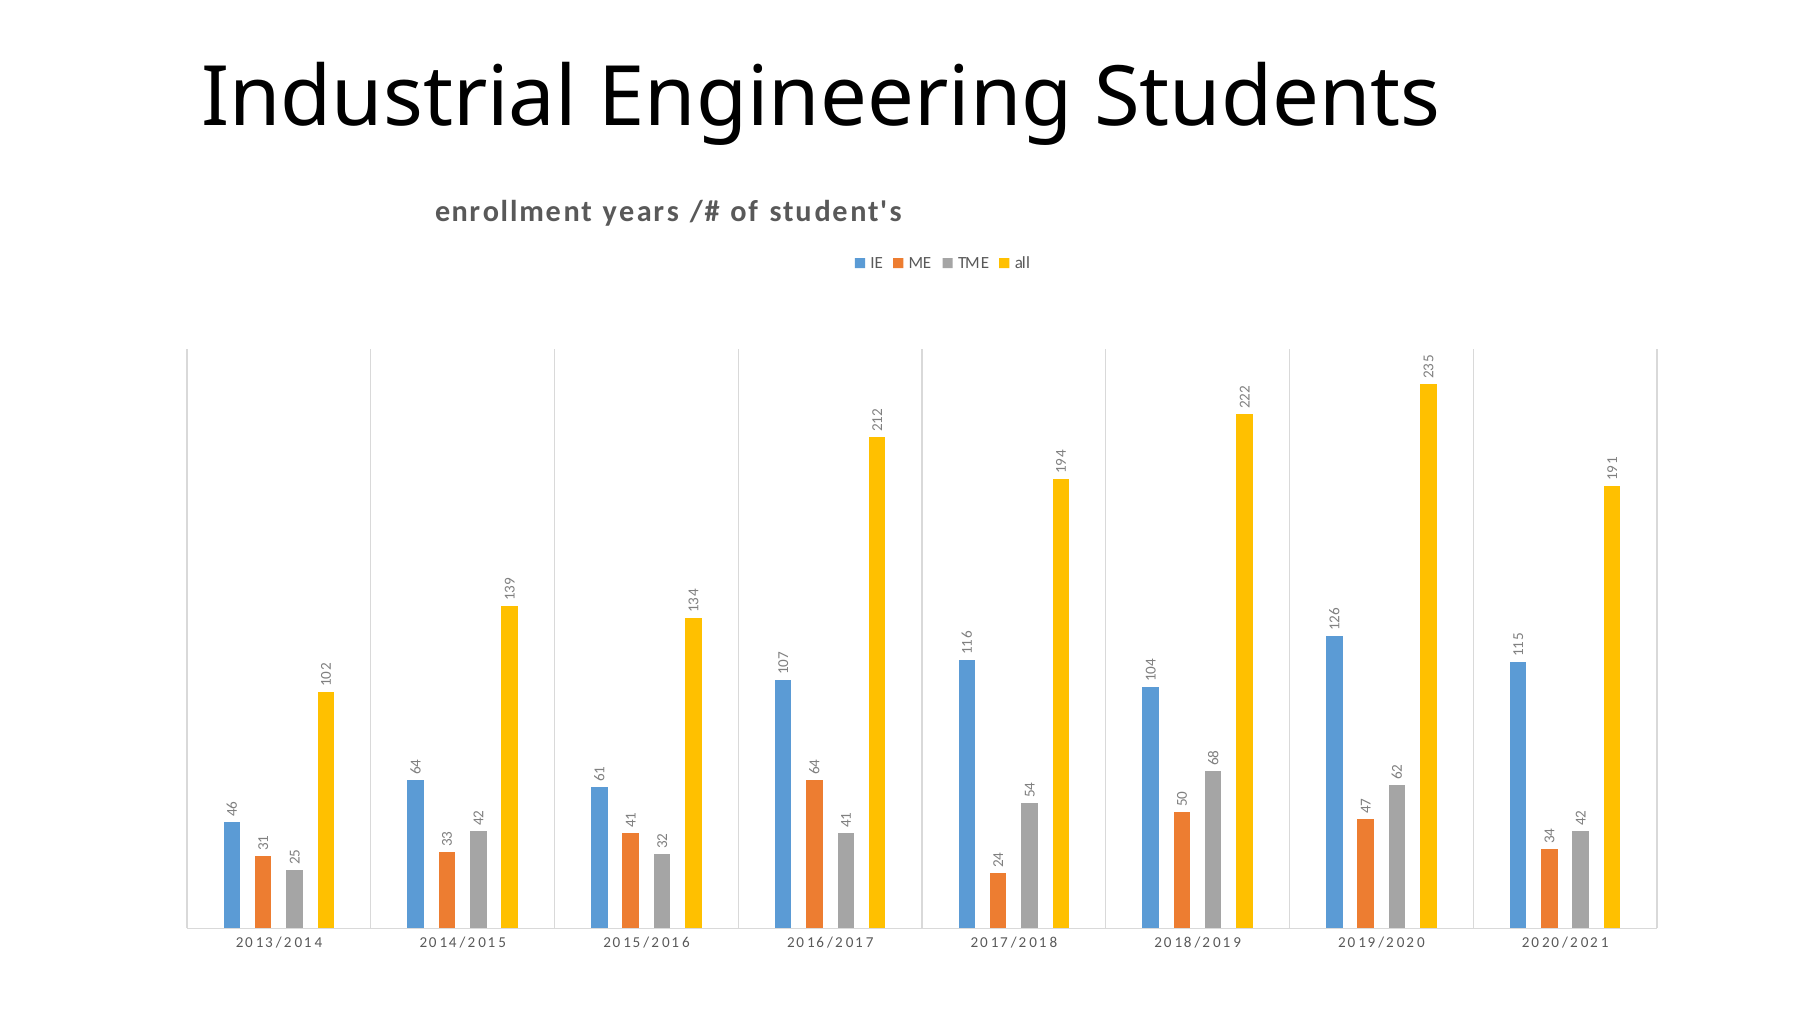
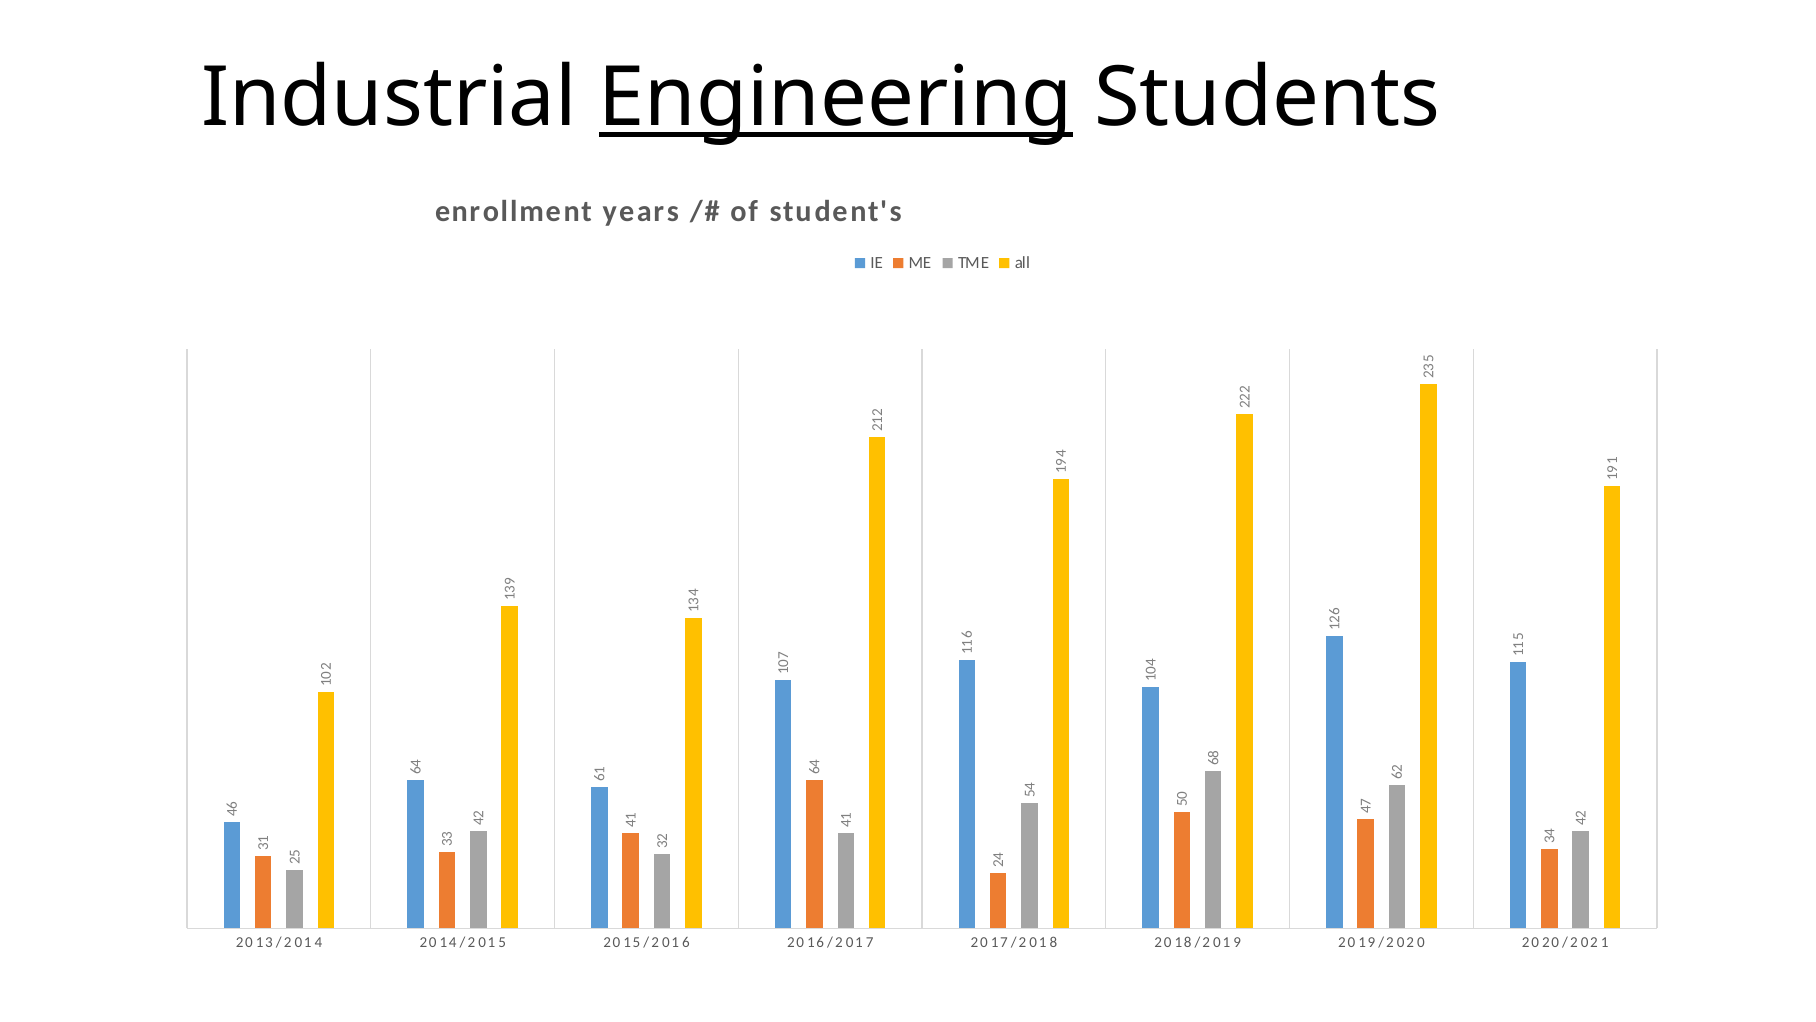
Engineering underline: none -> present (836, 98)
